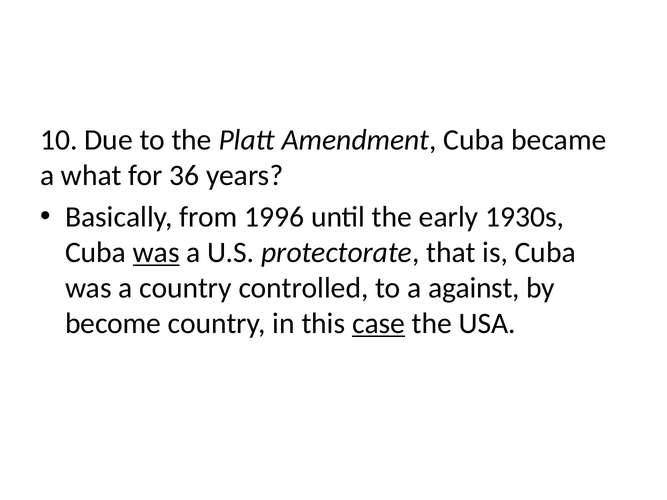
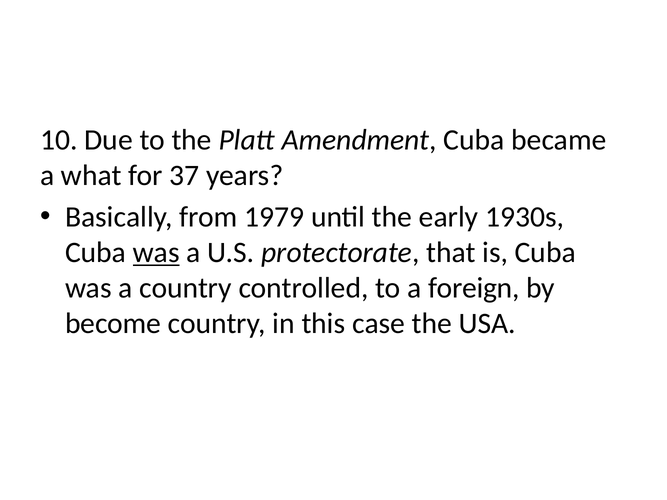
36: 36 -> 37 (184, 176)
1996: 1996 -> 1979 (274, 217)
against: against -> foreign (474, 288)
case underline: present -> none (379, 324)
